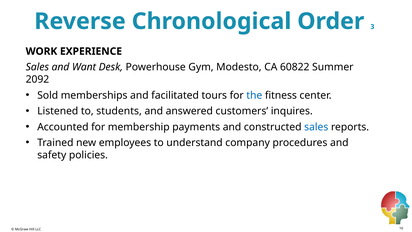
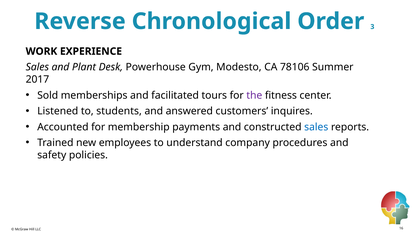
Want: Want -> Plant (84, 67)
60822: 60822 -> 78106 (295, 67)
2092: 2092 -> 2017 (37, 79)
the colour: blue -> purple (254, 95)
